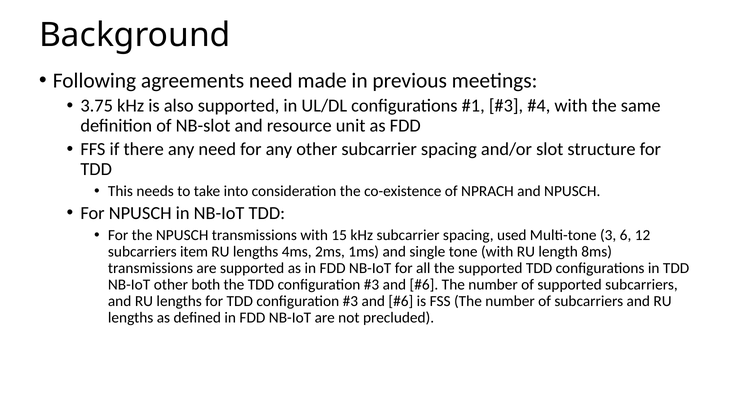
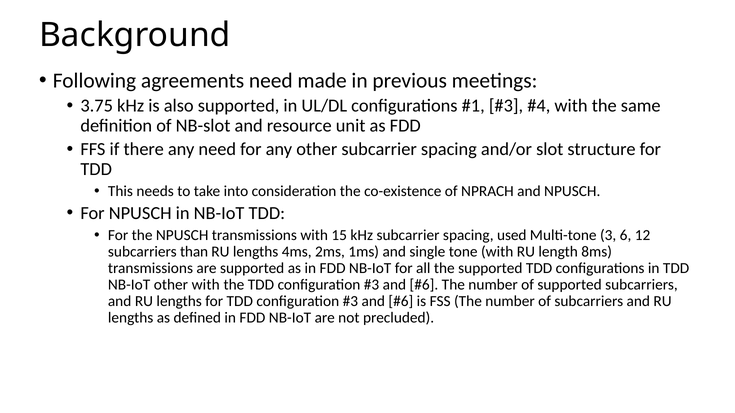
item: item -> than (194, 252)
other both: both -> with (206, 285)
